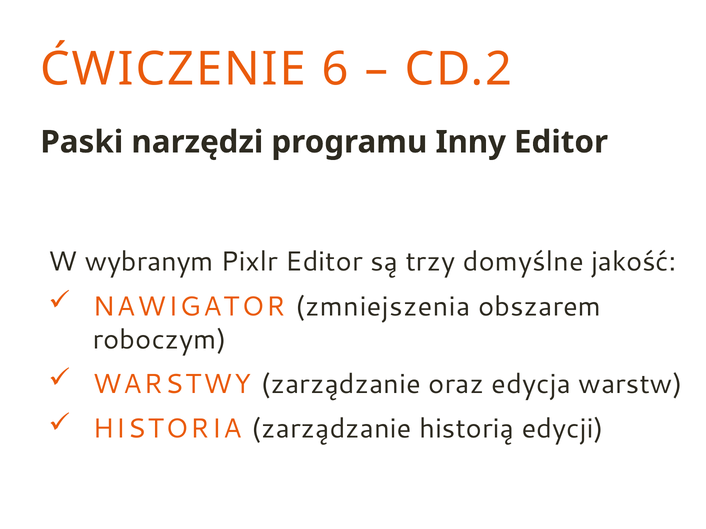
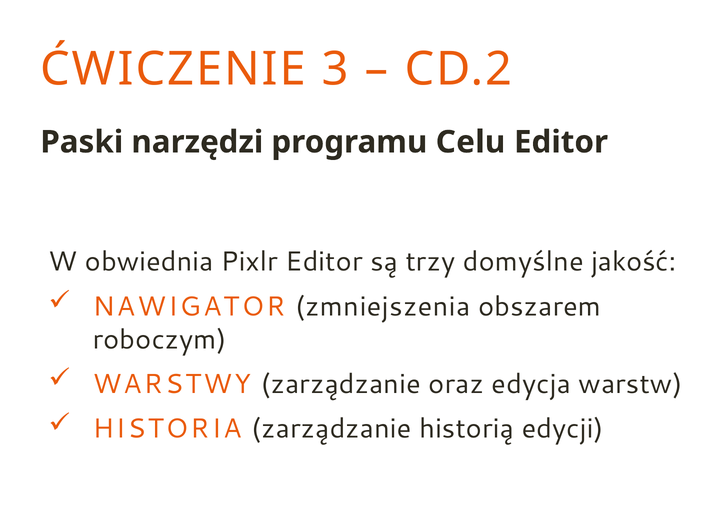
6: 6 -> 3 (335, 69)
Inny: Inny -> Celu (471, 142)
wybranym: wybranym -> obwiednia (149, 262)
